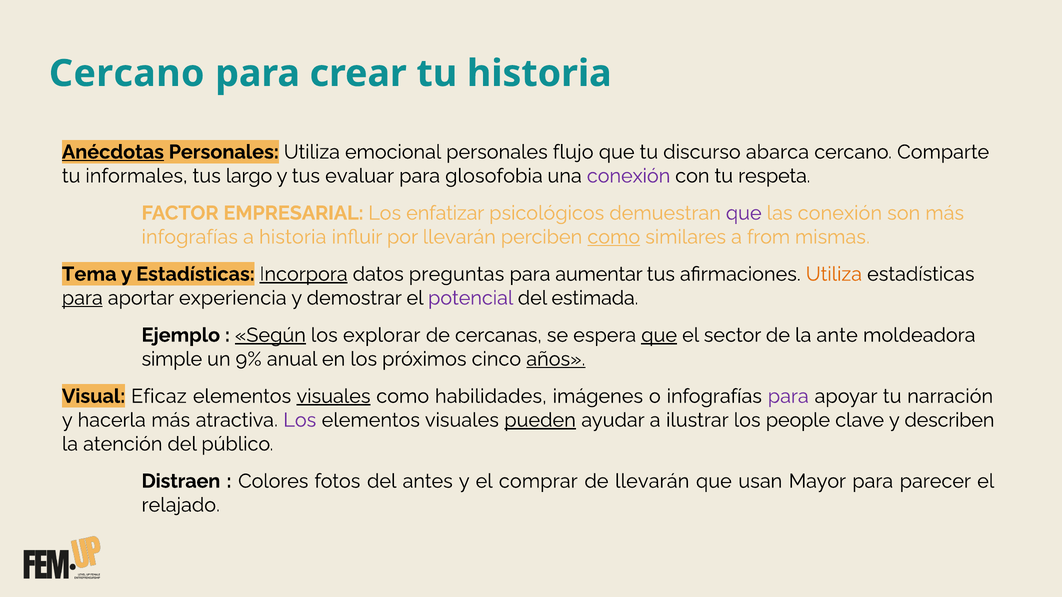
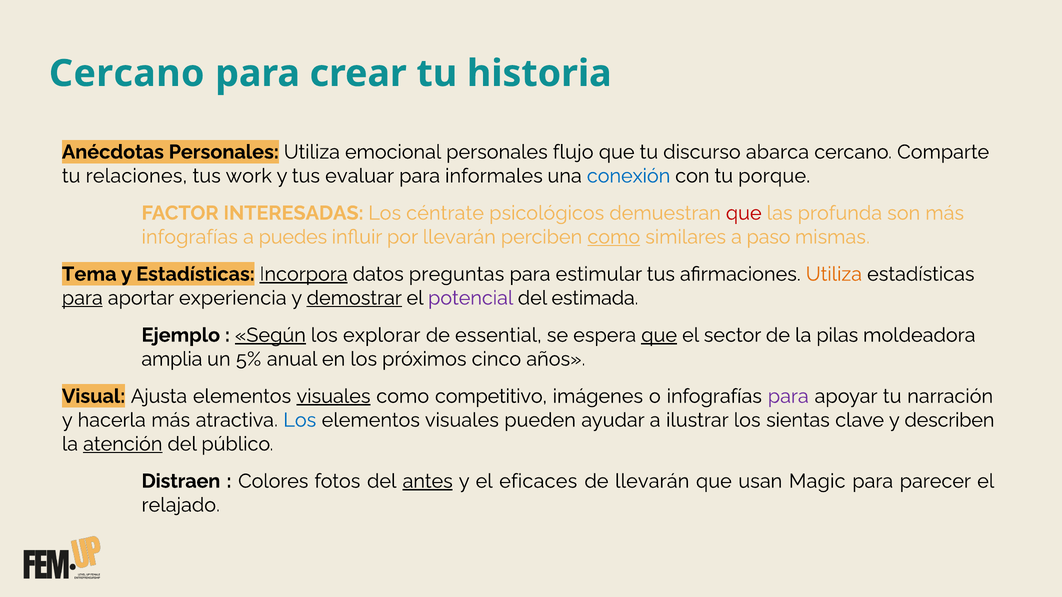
Anécdotas underline: present -> none (113, 152)
informales: informales -> relaciones (136, 176)
largo: largo -> work (249, 176)
glosofobia: glosofobia -> informales (494, 176)
conexión colour: purple -> blue (629, 176)
respeta: respeta -> porque (774, 176)
EMPRESARIAL: EMPRESARIAL -> INTERESADAS (293, 213)
enfatizar: enfatizar -> céntrate (445, 213)
que colour: purple -> red (744, 213)
las conexión: conexión -> profunda (840, 213)
a historia: historia -> puedes (293, 237)
from: from -> paso (769, 237)
aumentar: aumentar -> estimular (599, 274)
demostrar underline: none -> present (354, 298)
cercanas: cercanas -> essential (498, 335)
ante: ante -> pilas (837, 335)
simple: simple -> amplia (172, 359)
9%: 9% -> 5% (249, 359)
años underline: present -> none (556, 359)
Eficaz: Eficaz -> Ajusta (159, 396)
habilidades: habilidades -> competitivo (491, 396)
Los colour: purple -> blue (300, 420)
pueden underline: present -> none (540, 420)
people: people -> sientas (798, 420)
atención underline: none -> present (123, 444)
antes underline: none -> present (428, 481)
comprar: comprar -> eficaces (538, 481)
Mayor: Mayor -> Magic (817, 481)
